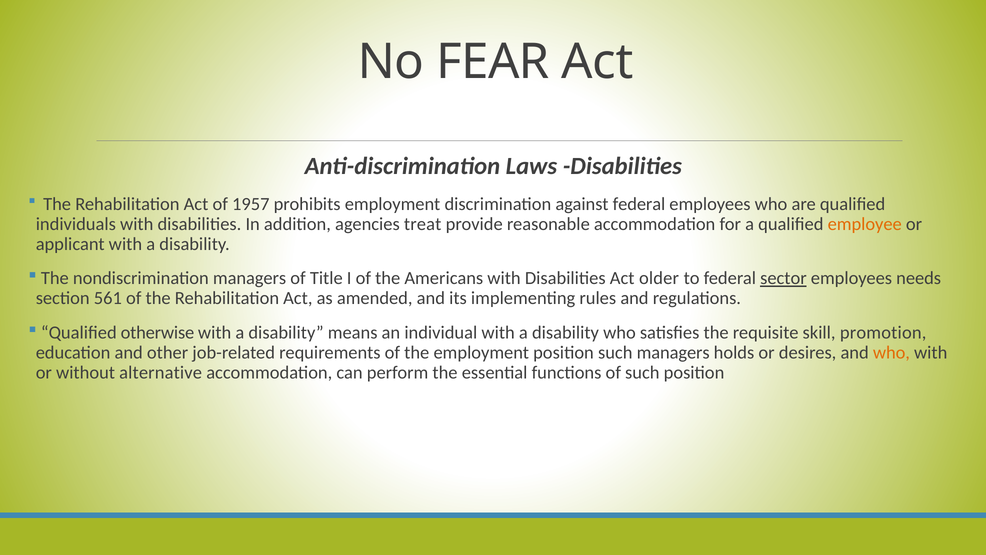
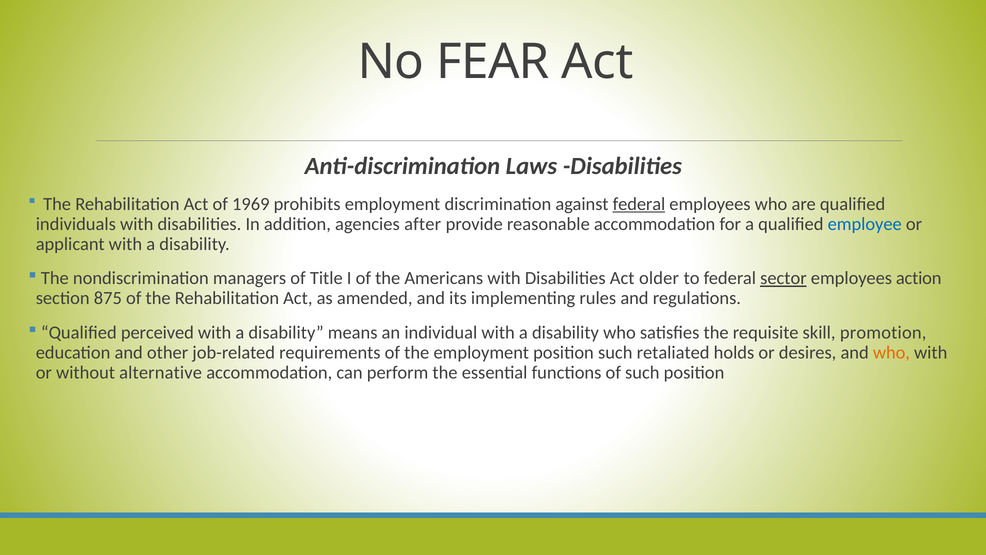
1957: 1957 -> 1969 (251, 204)
federal underline: none -> present (639, 204)
treat: treat -> after (423, 224)
employee colour: orange -> blue (865, 224)
needs: needs -> action (919, 278)
561: 561 -> 875 (108, 298)
otherwise: otherwise -> perceived (157, 332)
such managers: managers -> retaliated (673, 352)
